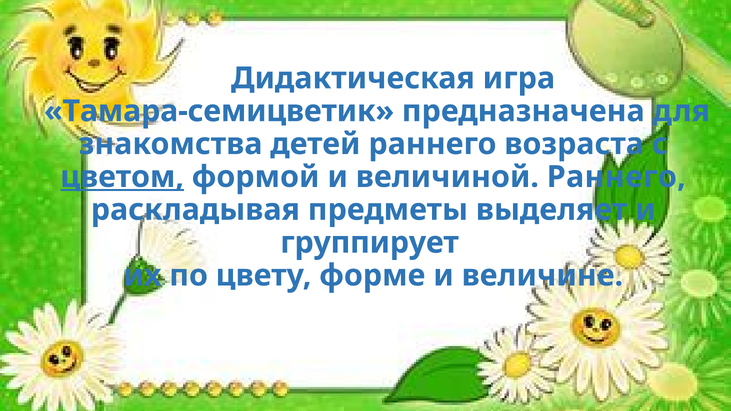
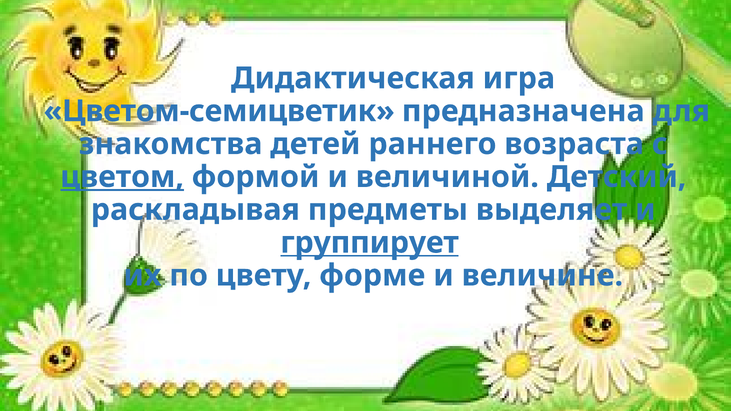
Тамара-семицветик: Тамара-семицветик -> Цветом-семицветик (219, 111)
величиной Раннего: Раннего -> Детский (617, 177)
группирует underline: none -> present (369, 243)
